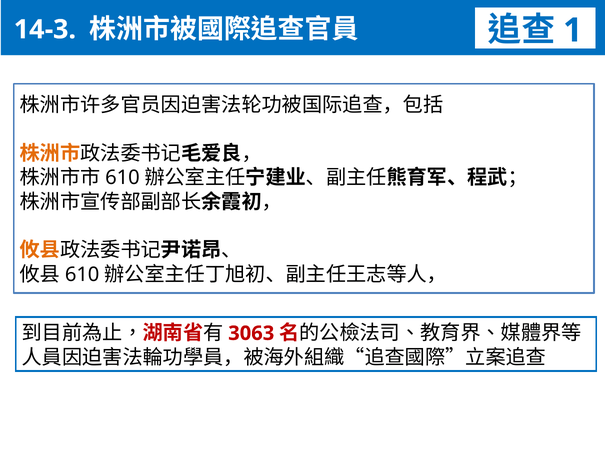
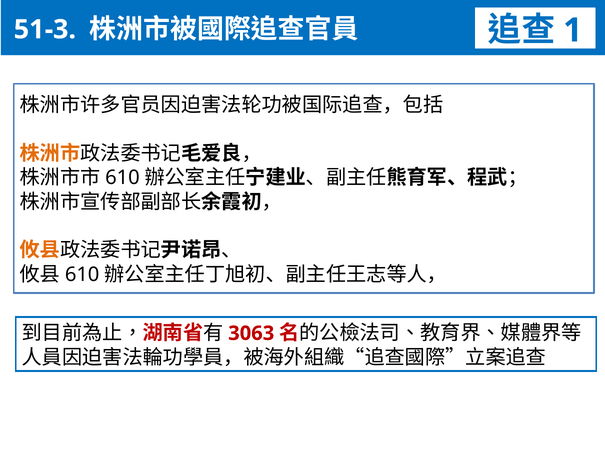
14-3: 14-3 -> 51-3 (45, 30)
